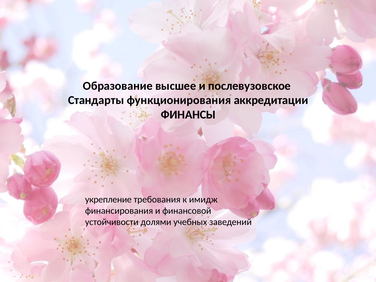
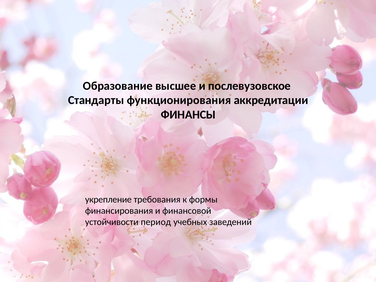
имидж: имидж -> формы (203, 199)
долями: долями -> период (156, 222)
